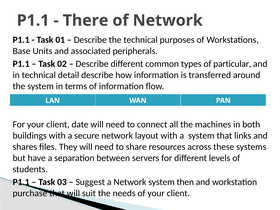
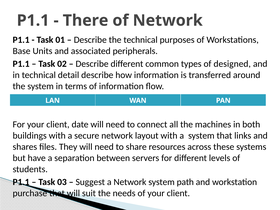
particular: particular -> designed (232, 64)
then: then -> path (185, 182)
